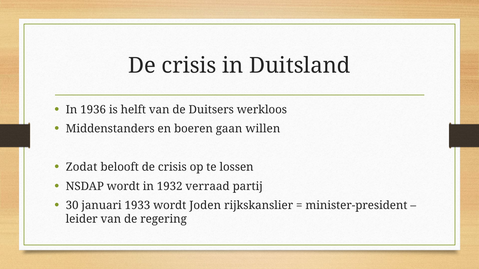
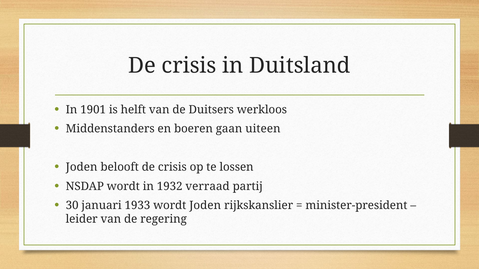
1936: 1936 -> 1901 (93, 110)
willen: willen -> uiteen (263, 129)
Zodat: Zodat -> Joden (82, 167)
